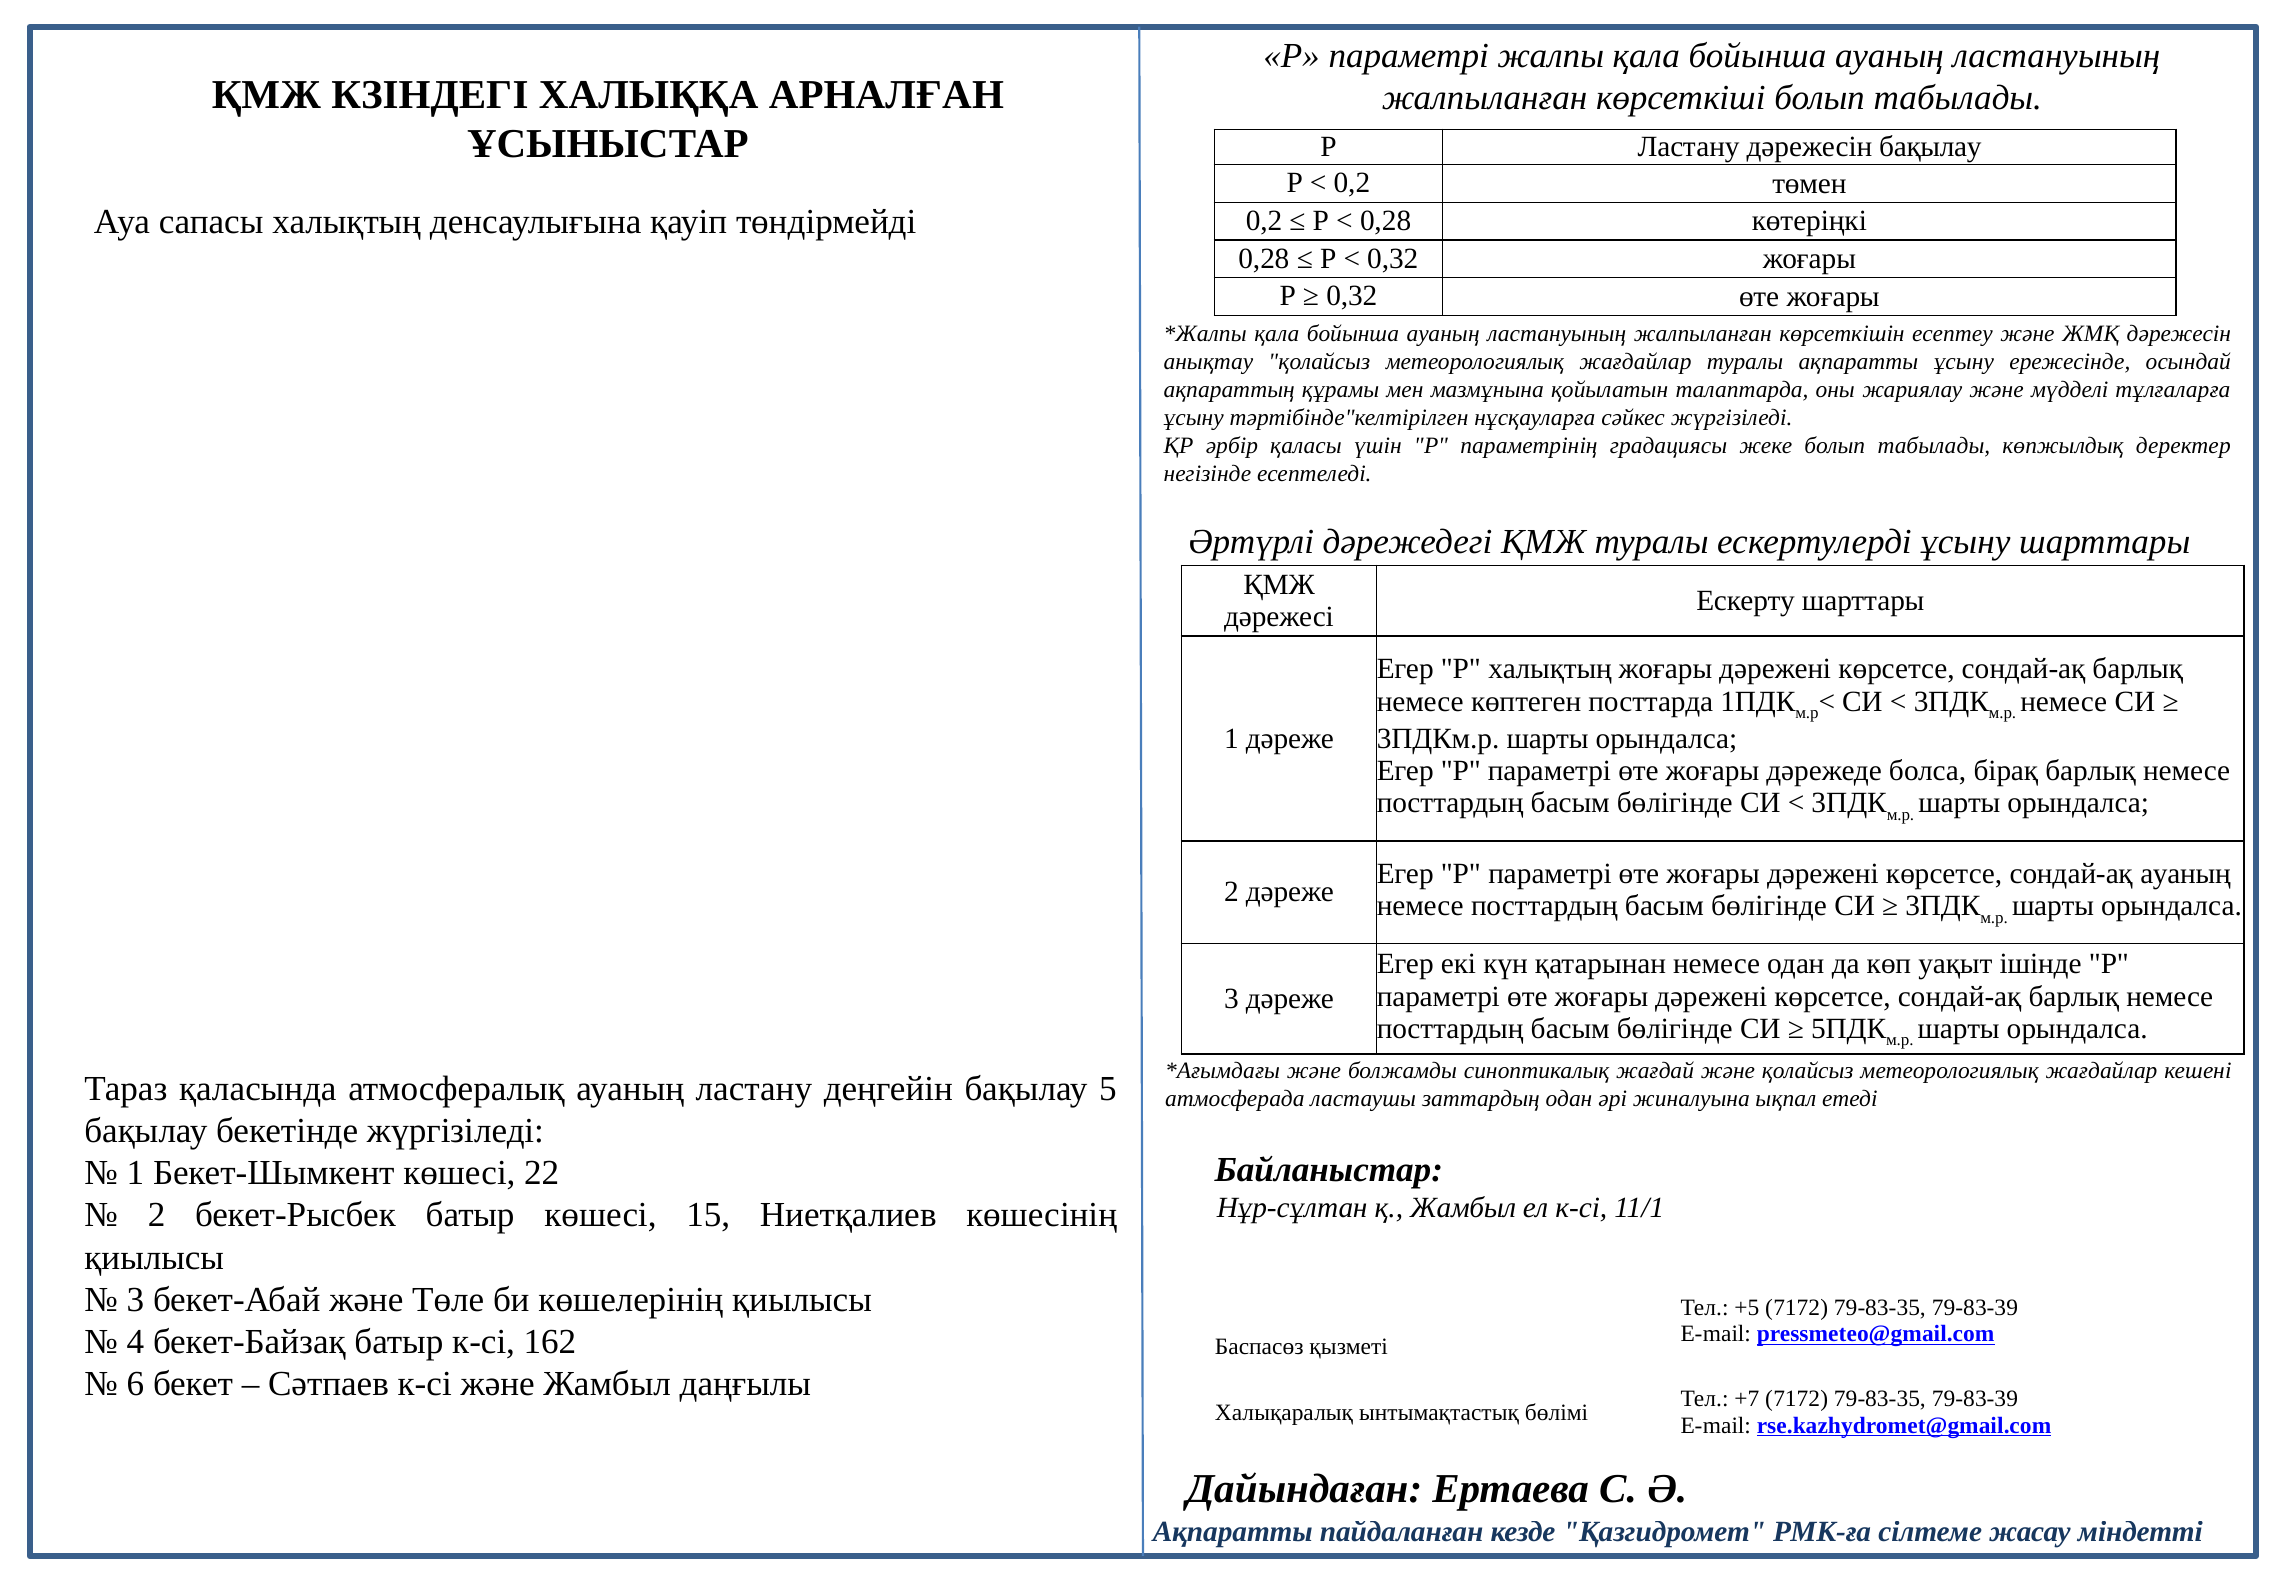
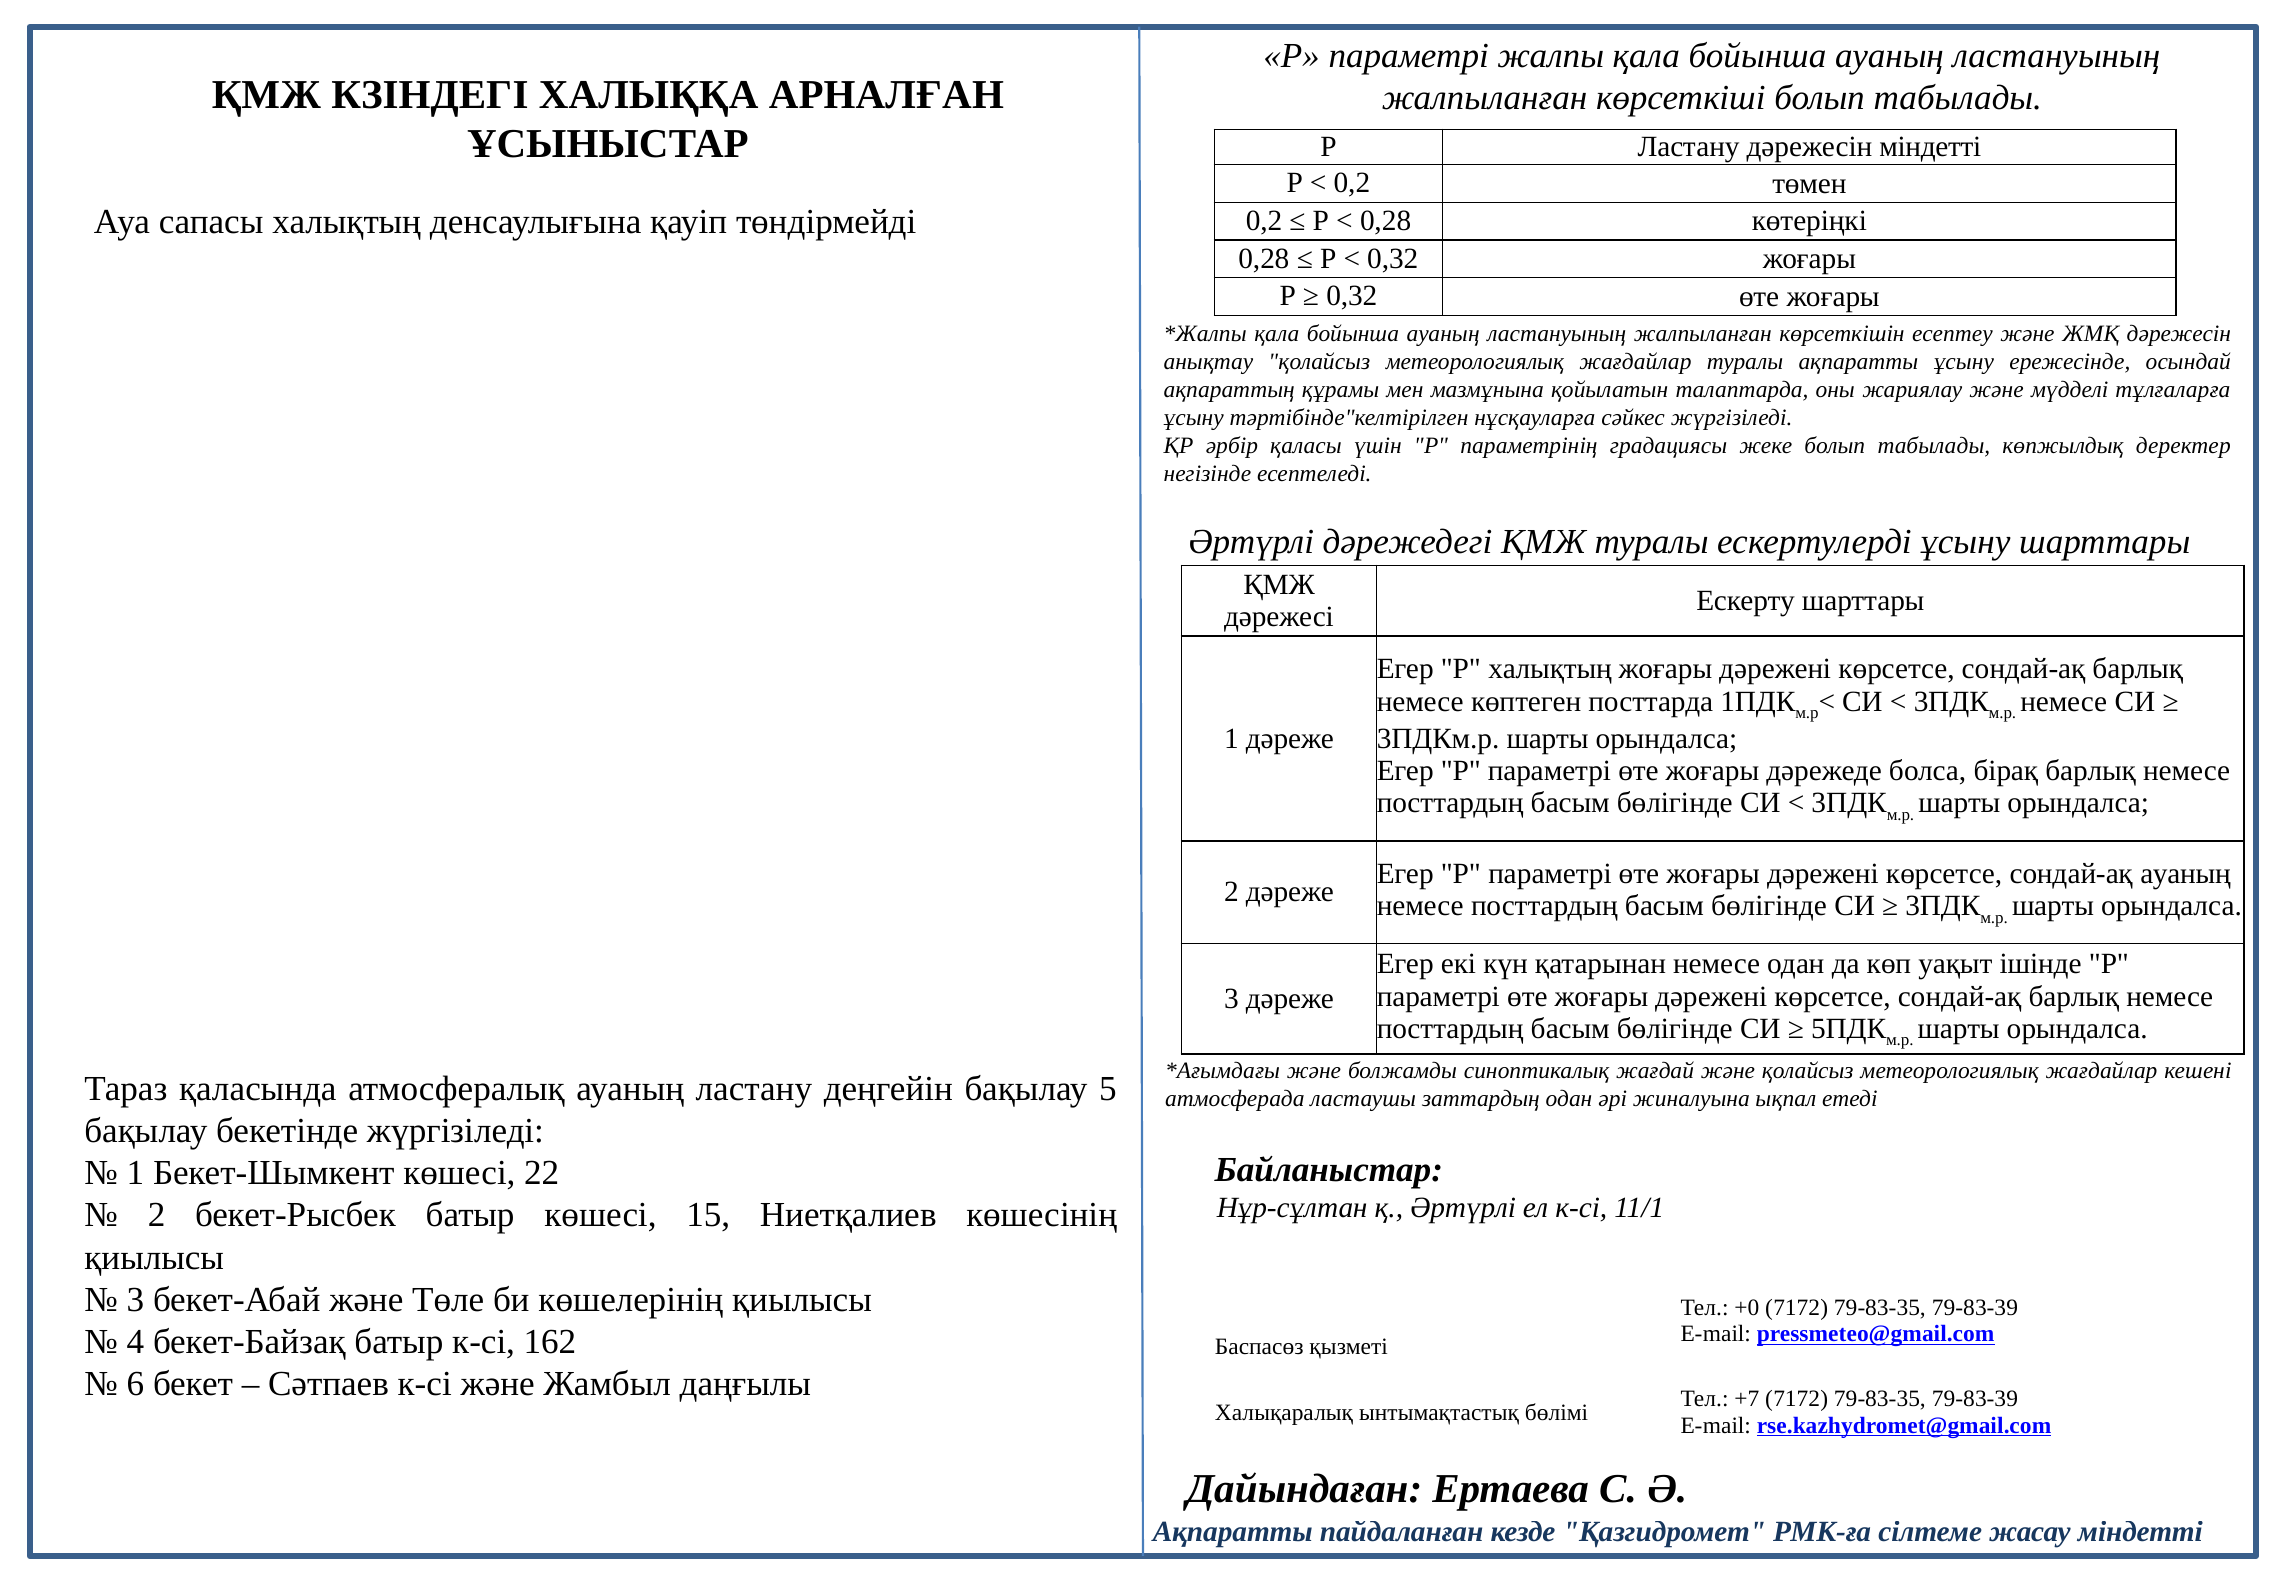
дәрежесін бақылау: бақылау -> міндетті (1930, 147)
қ Жамбыл: Жамбыл -> Әртүрлі (1463, 1207)
+5: +5 -> +0 (1747, 1308)
